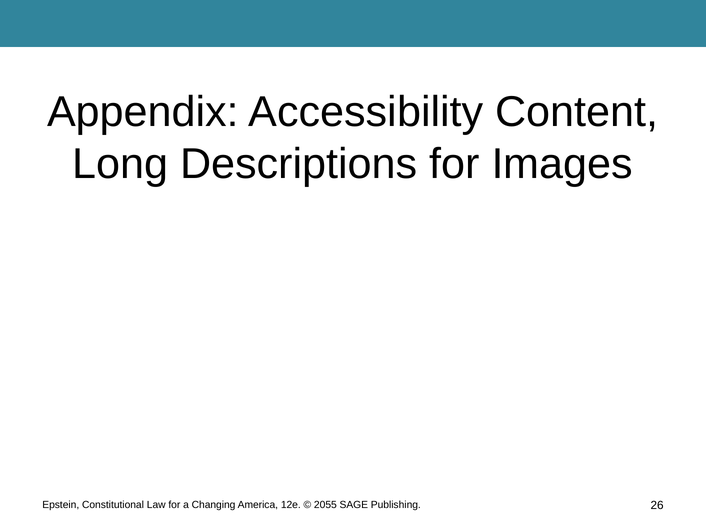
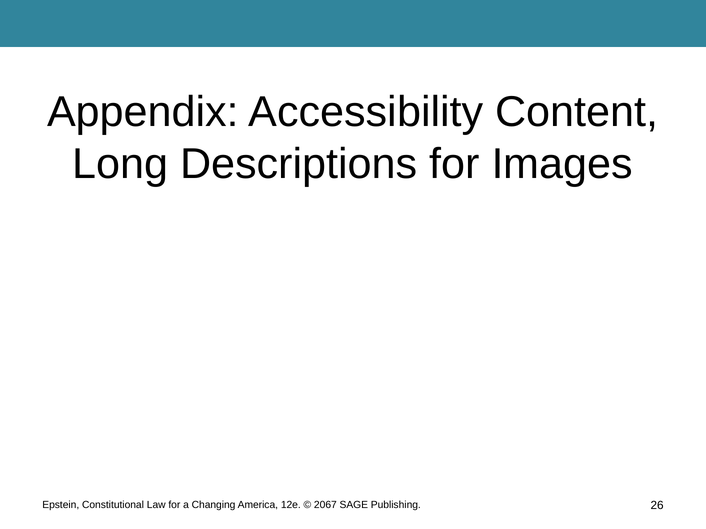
2055: 2055 -> 2067 (325, 506)
